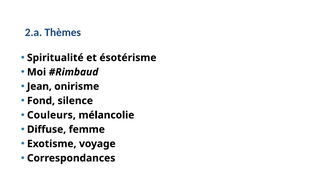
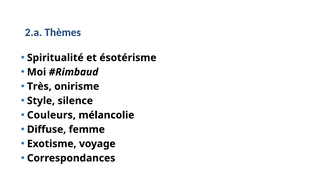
Jean: Jean -> Très (39, 87)
Fond: Fond -> Style (41, 101)
